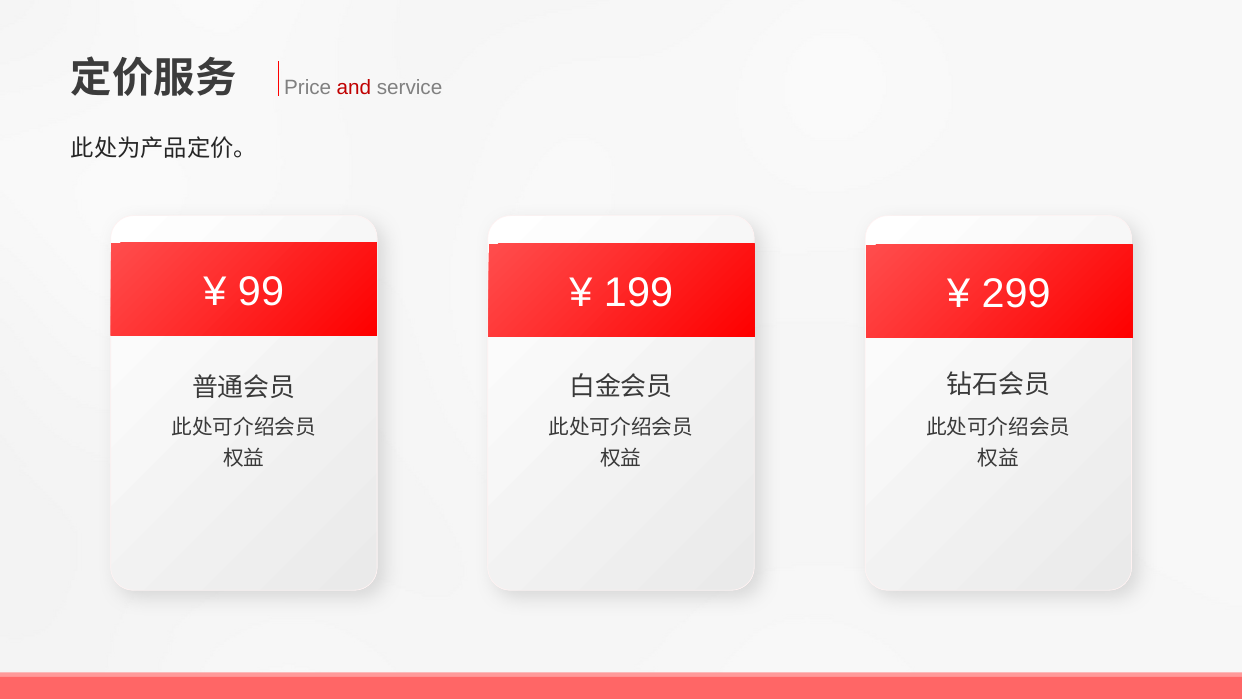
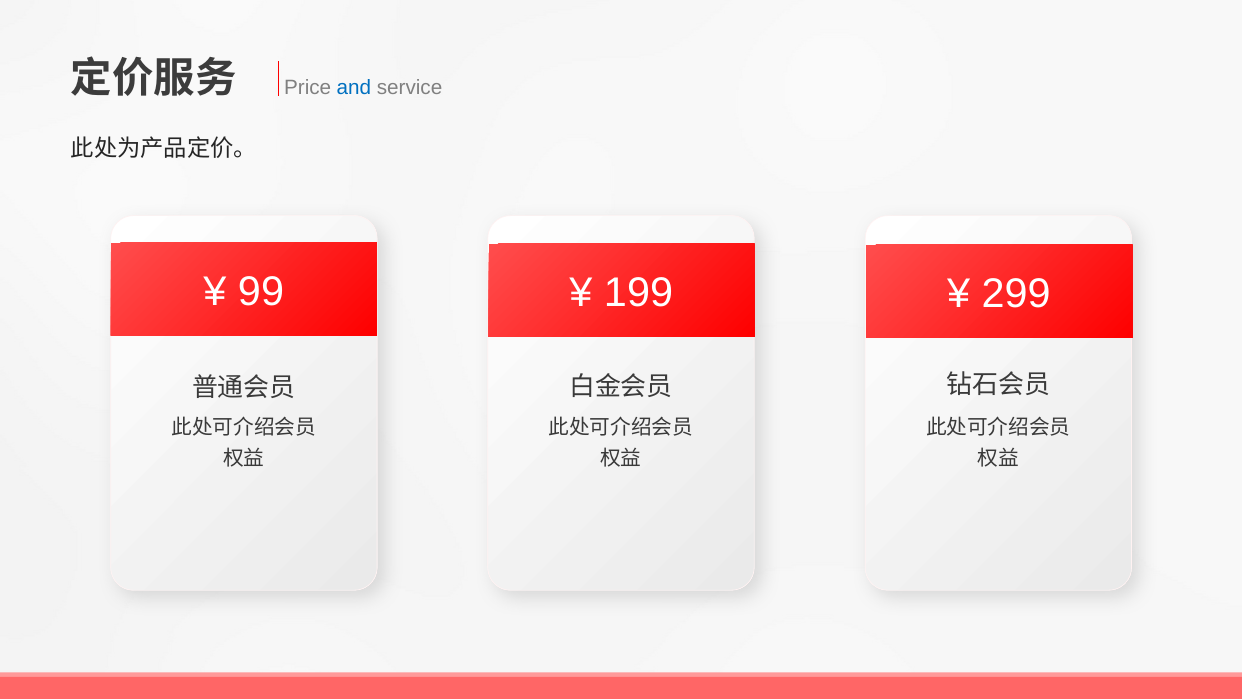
and colour: red -> blue (354, 88)
